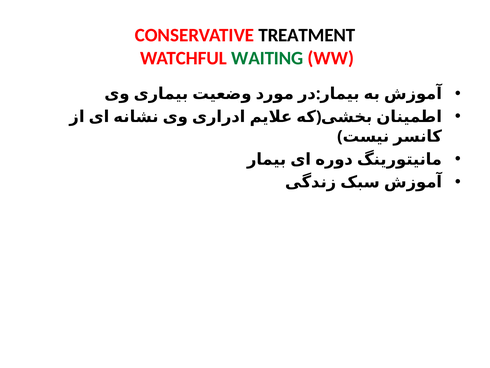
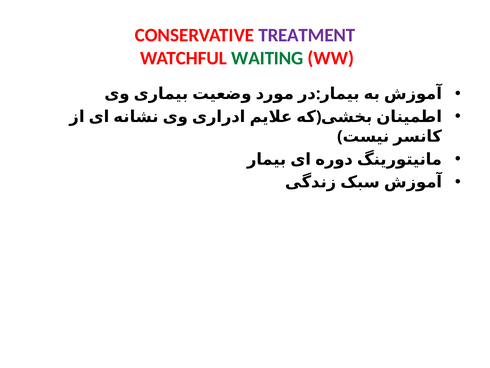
TREATMENT colour: black -> purple (307, 35)
